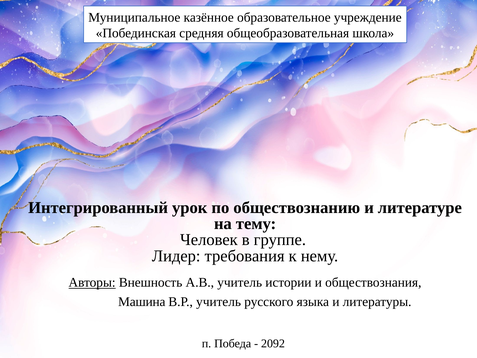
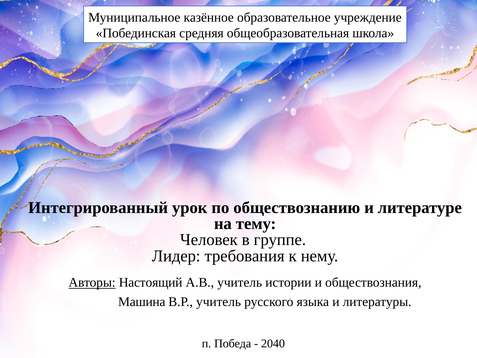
Внешность: Внешность -> Настоящий (151, 282)
2092: 2092 -> 2040 (273, 343)
